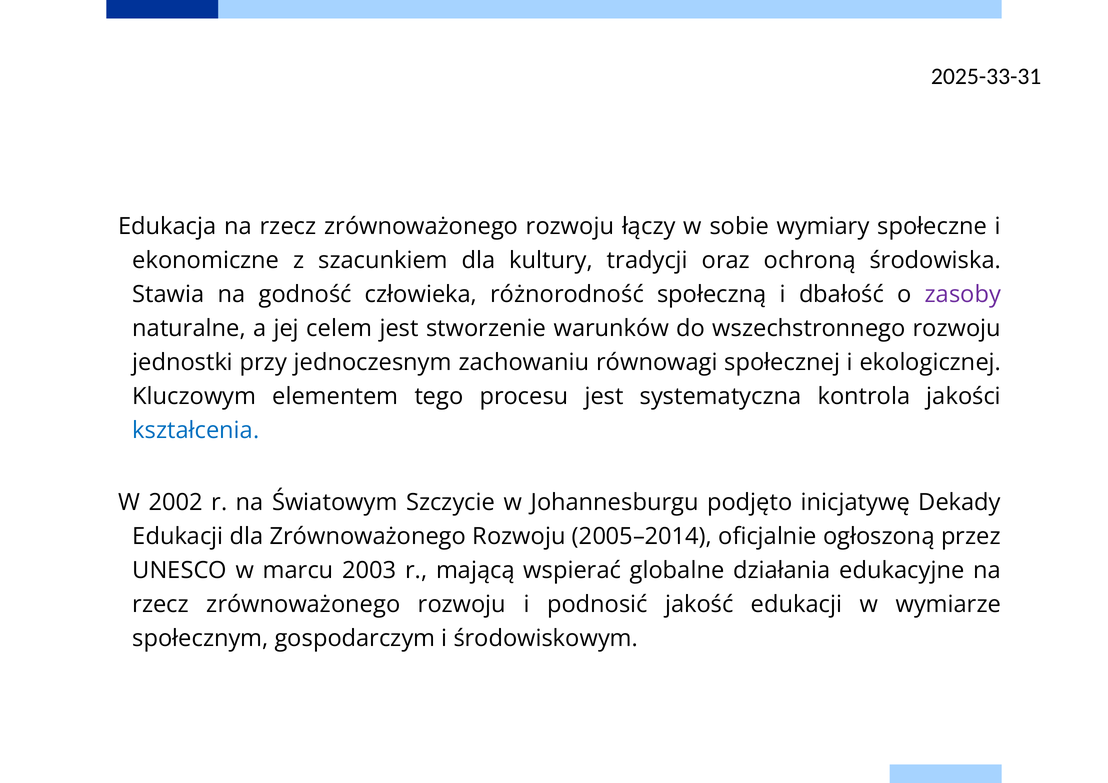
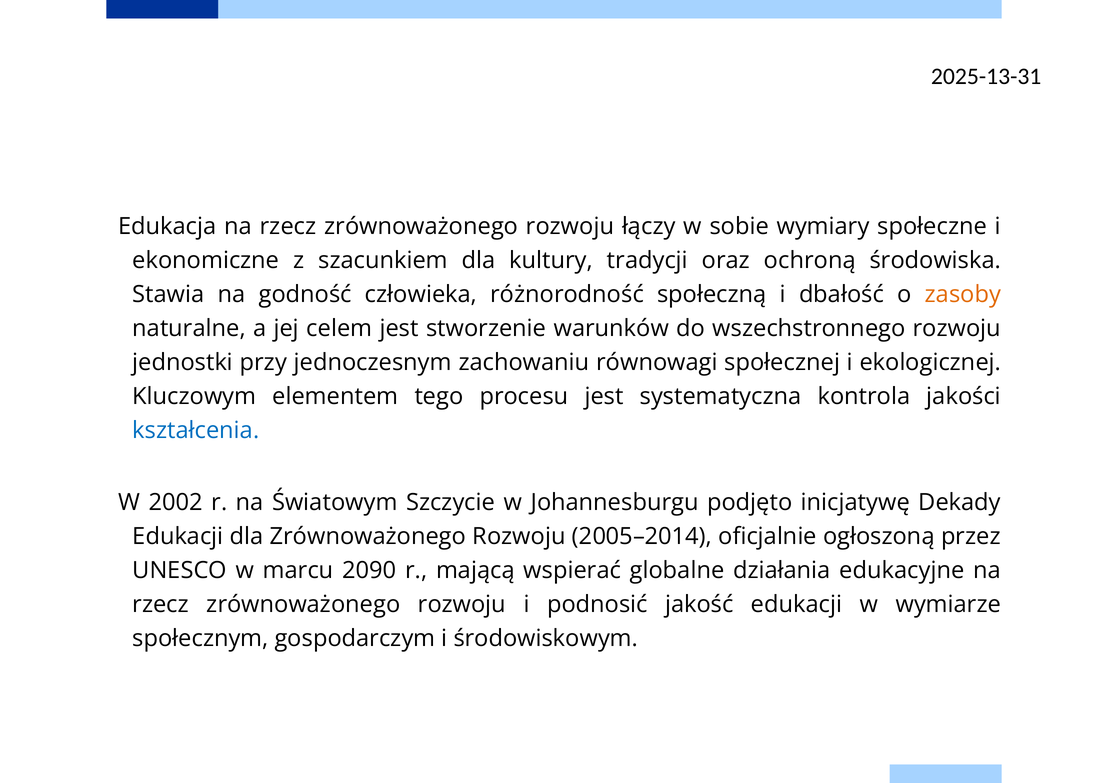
2025-33-31: 2025-33-31 -> 2025-13-31 (986, 77)
zasoby colour: purple -> orange (963, 295)
2003: 2003 -> 2090 (369, 571)
